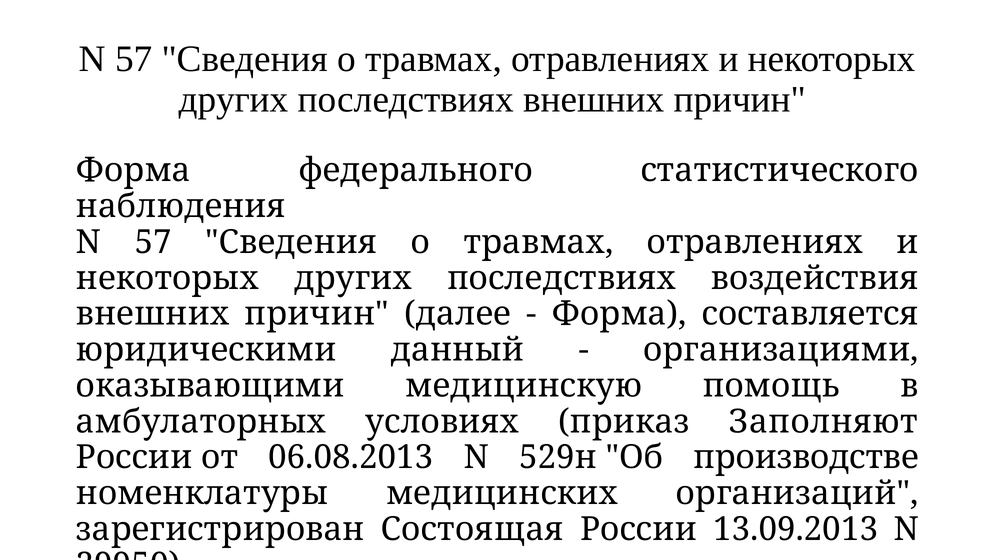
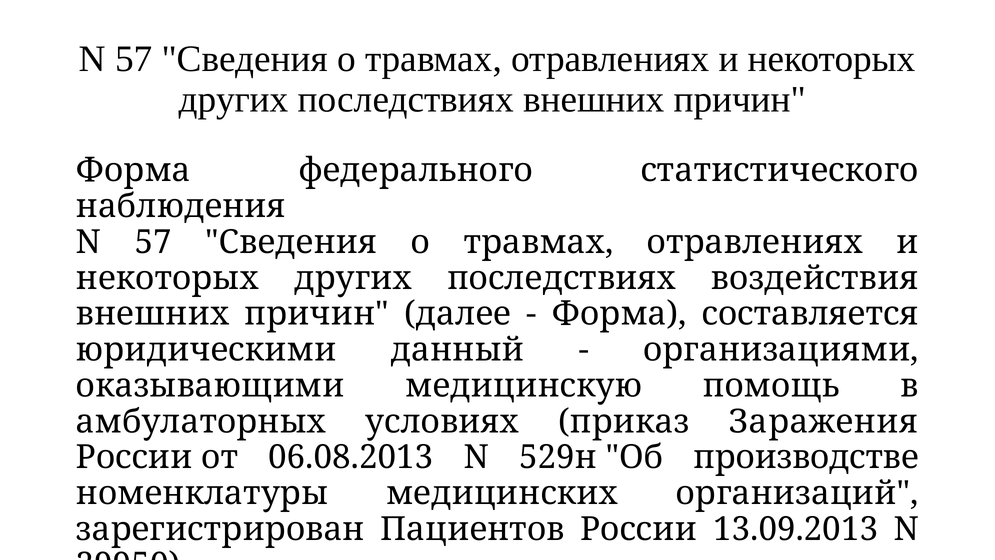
Заполняют: Заполняют -> Заражения (823, 421)
Состоящая: Состоящая -> Пациентов (472, 529)
